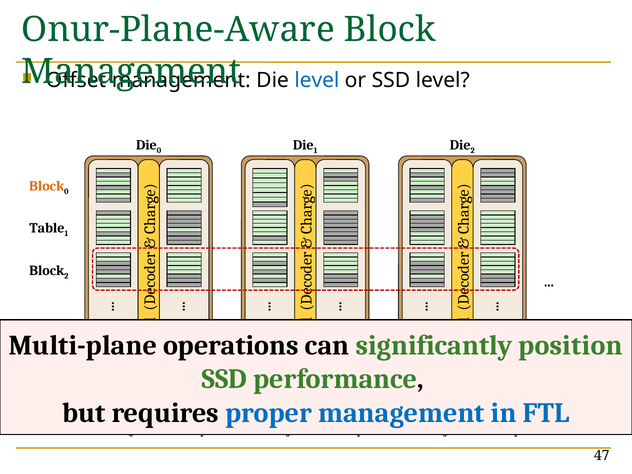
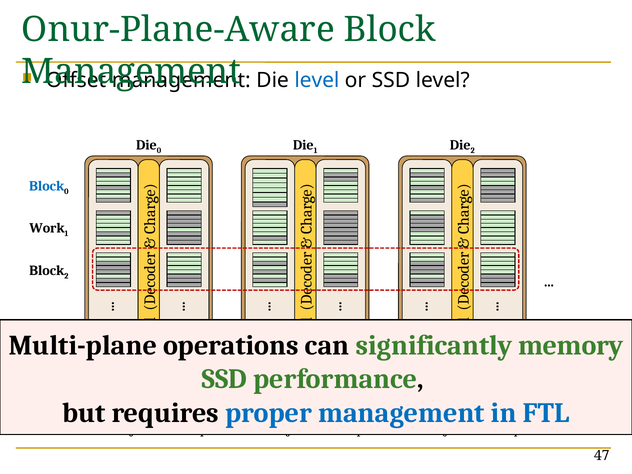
Block colour: orange -> blue (47, 186)
Table: Table -> Work (47, 228)
position: position -> memory (571, 345)
